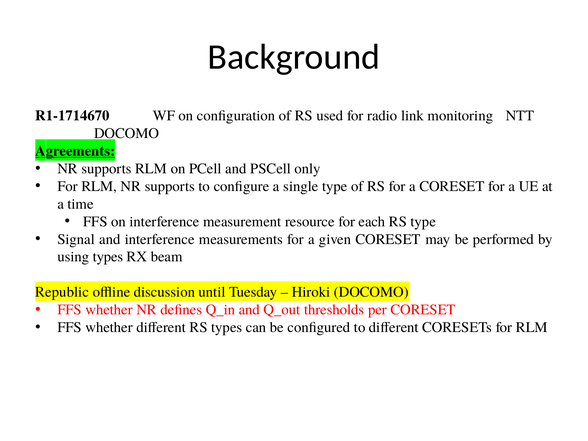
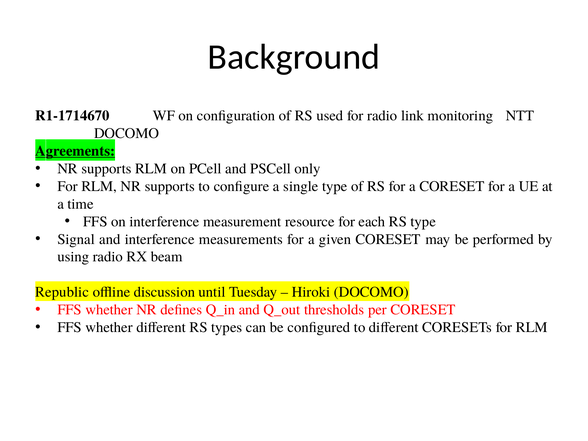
using types: types -> radio (108, 257)
